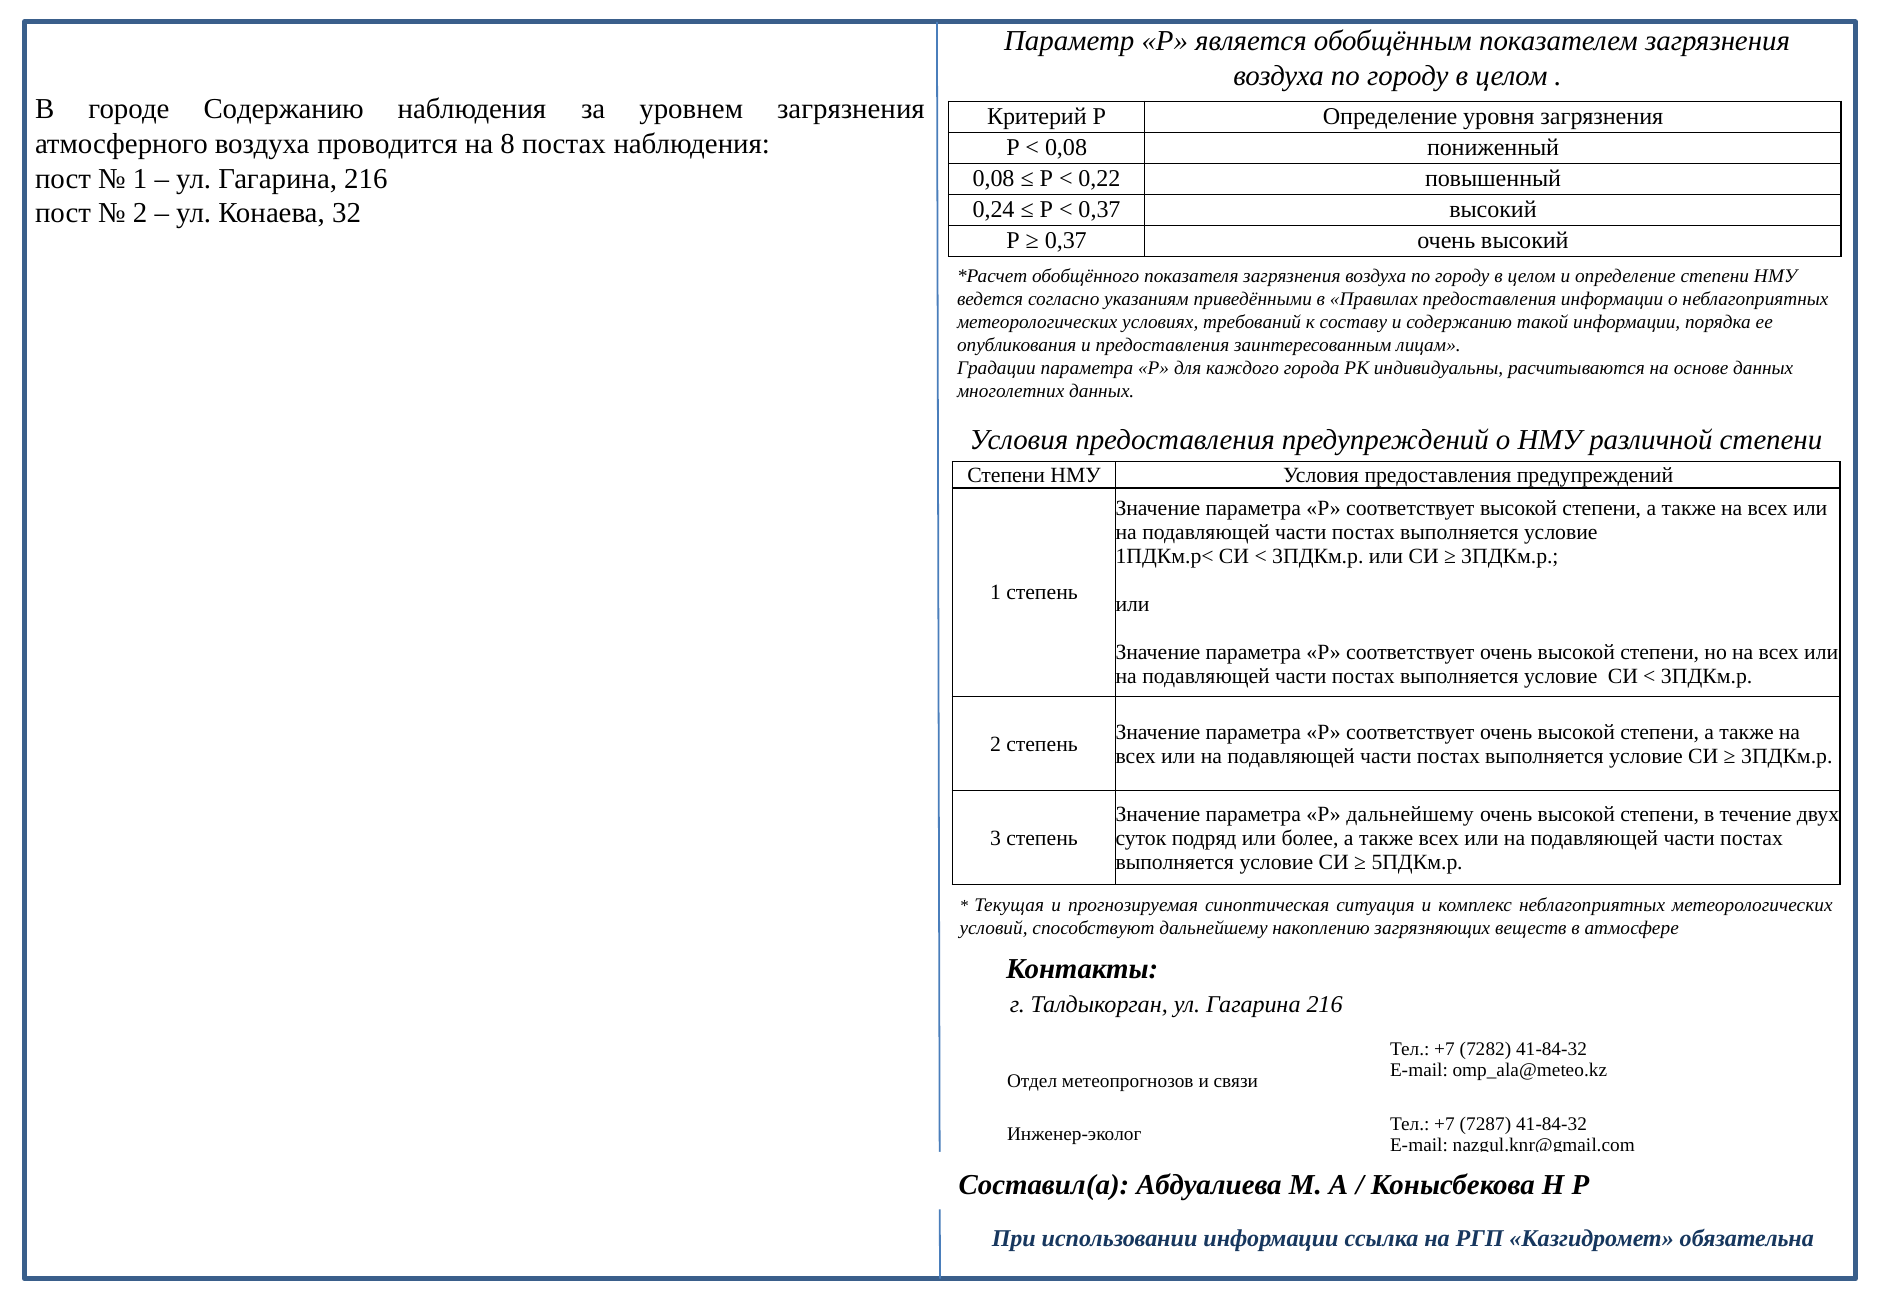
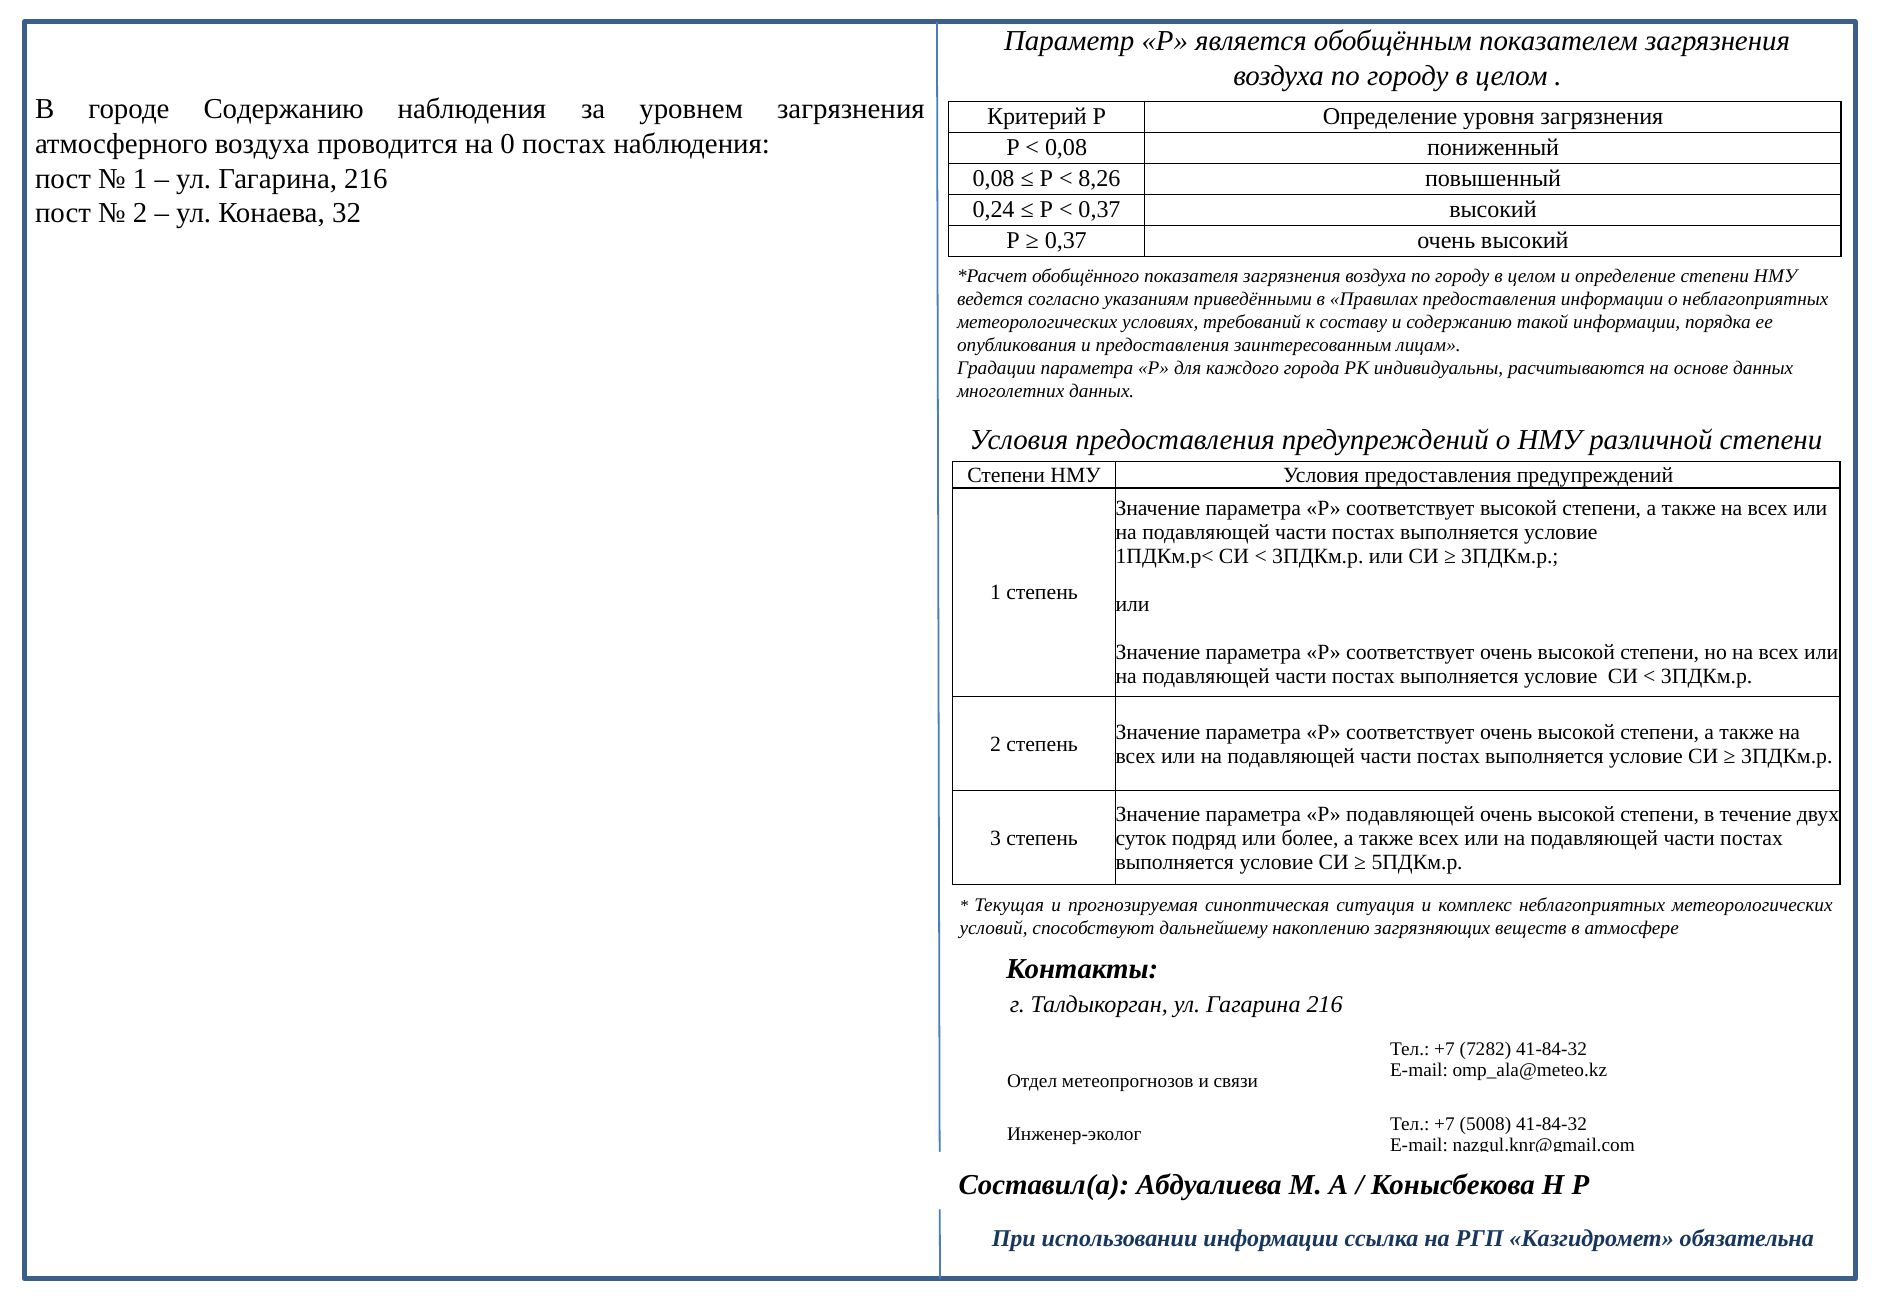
8: 8 -> 0 (508, 144)
0,22: 0,22 -> 8,26 (1099, 178)
Р дальнейшему: дальнейшему -> подавляющей (1410, 814)
7287: 7287 -> 5008 (1485, 1124)
